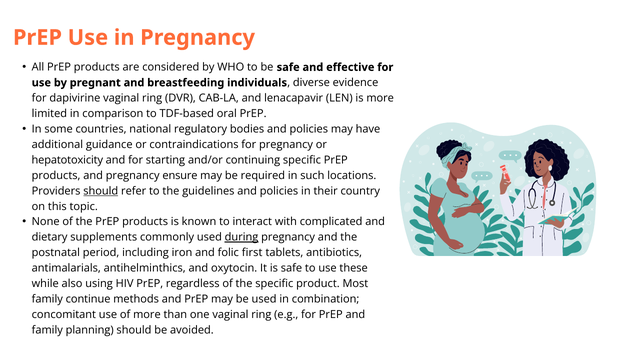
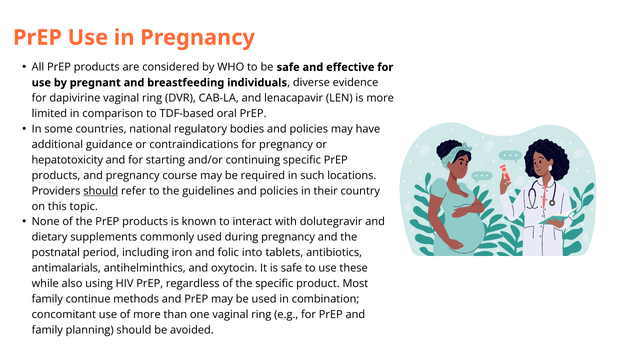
ensure: ensure -> course (180, 175)
complicated: complicated -> dolutegravir (331, 222)
during underline: present -> none (242, 237)
first: first -> into (252, 252)
